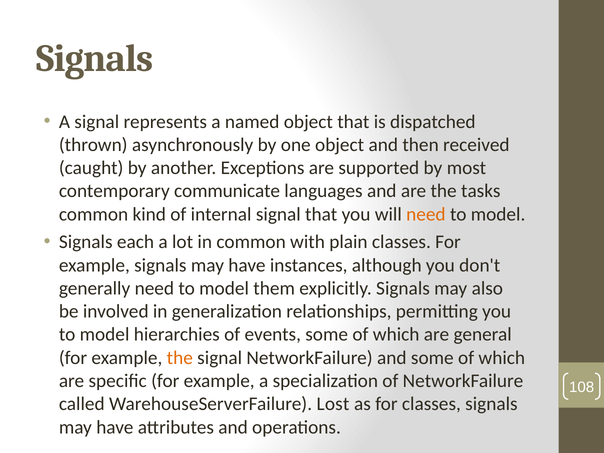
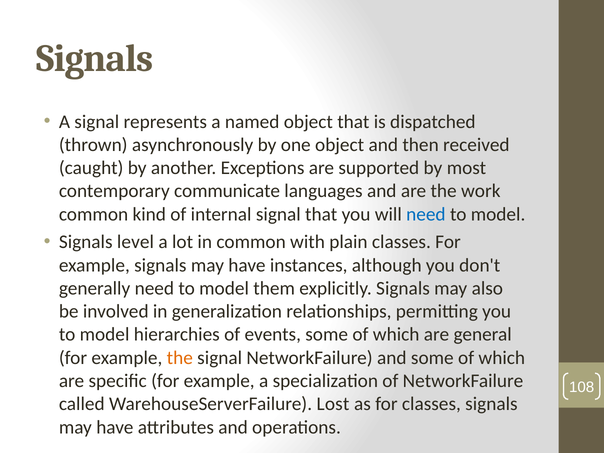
tasks: tasks -> work (481, 191)
need colour: orange -> blue (426, 214)
each: each -> level (136, 242)
